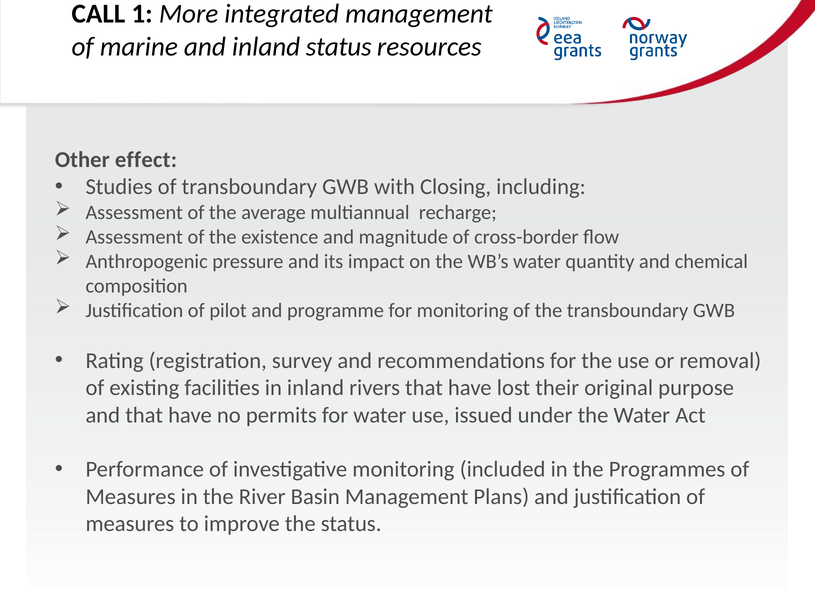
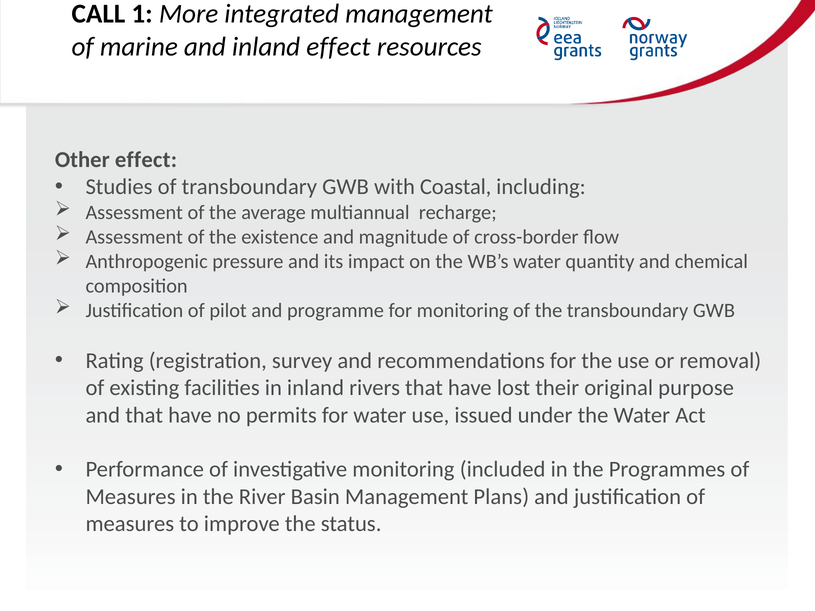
inland status: status -> effect (338, 47)
Closing: Closing -> Coastal (456, 187)
